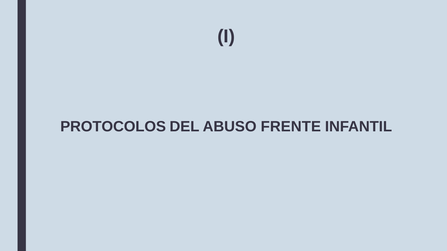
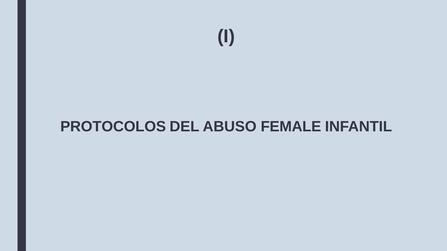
FRENTE: FRENTE -> FEMALE (291, 127)
